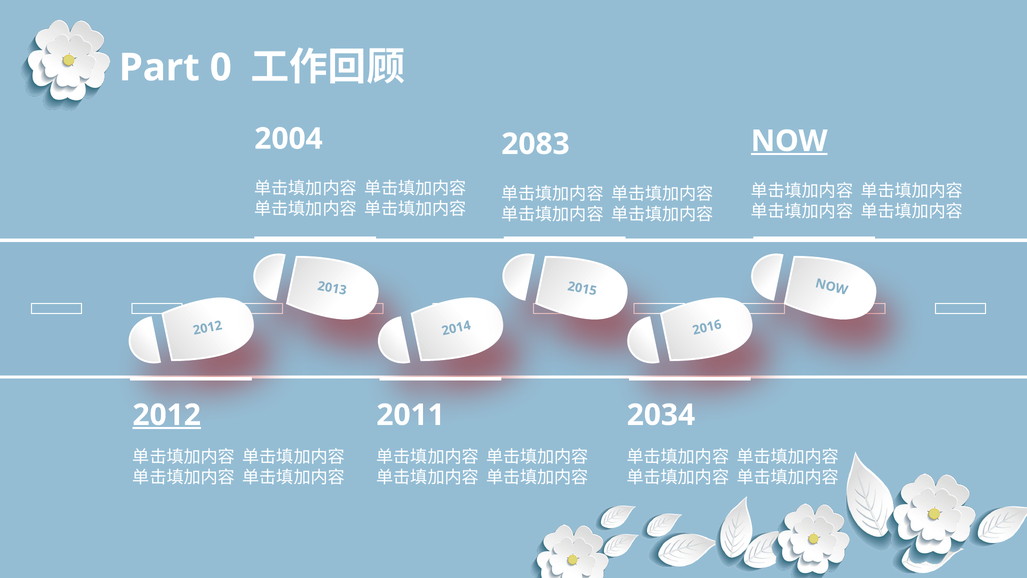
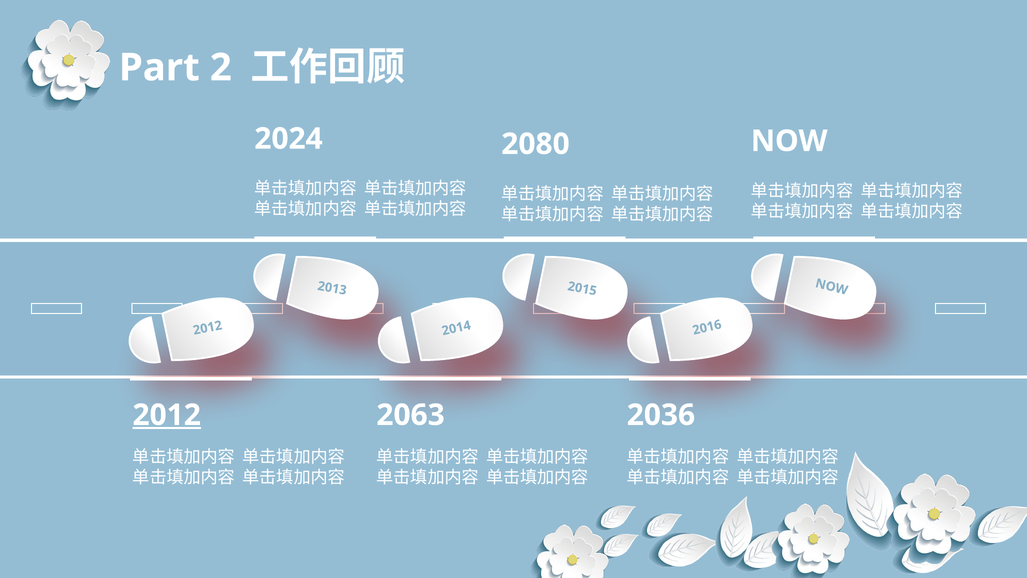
0: 0 -> 2 (221, 68)
2004: 2004 -> 2024 (289, 139)
NOW underline: present -> none (789, 141)
2083: 2083 -> 2080 (536, 144)
2011: 2011 -> 2063 (411, 415)
2034: 2034 -> 2036 (661, 415)
